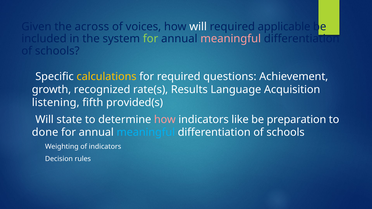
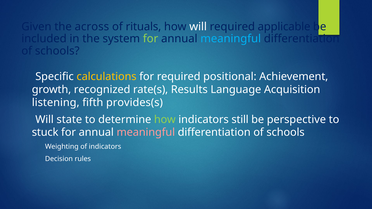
voices: voices -> rituals (143, 27)
meaningful colour: pink -> light blue (231, 39)
questions: questions -> positional (230, 77)
provided(s: provided(s -> provides(s (134, 103)
how colour: pink -> light green (165, 120)
like: like -> still (240, 120)
preparation: preparation -> perspective (296, 120)
done: done -> stuck (45, 133)
meaningful colour: light blue -> pink (146, 133)
